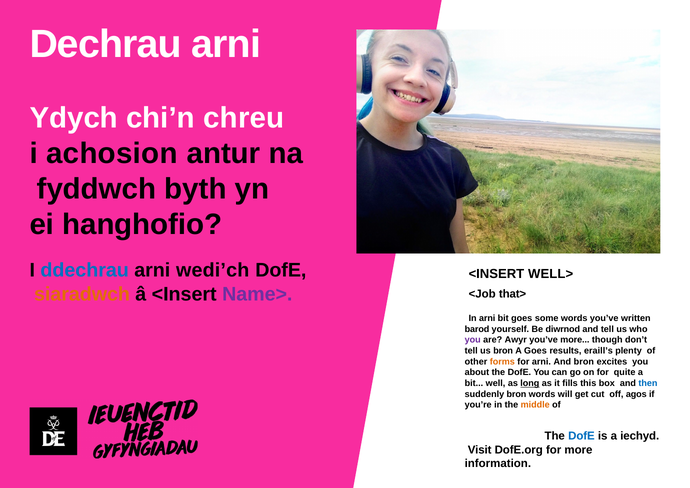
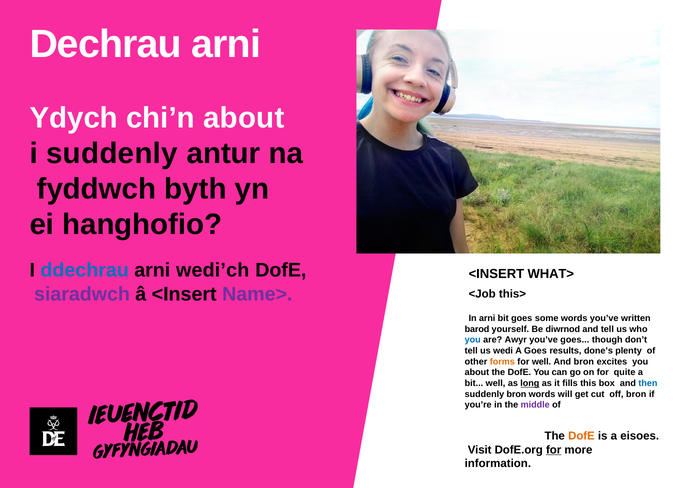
chi’n chreu: chreu -> about (244, 118)
i achosion: achosion -> suddenly (112, 153)
WELL>: WELL> -> WHAT> (551, 274)
siaradwch colour: orange -> purple (82, 294)
that>: that> -> this> (512, 294)
you colour: purple -> blue (473, 340)
you’ve more: more -> goes (575, 340)
us bron: bron -> wedi (503, 351)
eraill’s: eraill’s -> done’s (598, 351)
for arni: arni -> well (541, 361)
off agos: agos -> bron (636, 394)
middle colour: orange -> purple (535, 405)
DofE colour: blue -> orange (581, 436)
iechyd: iechyd -> eisoes (640, 436)
for underline: none -> present (554, 449)
